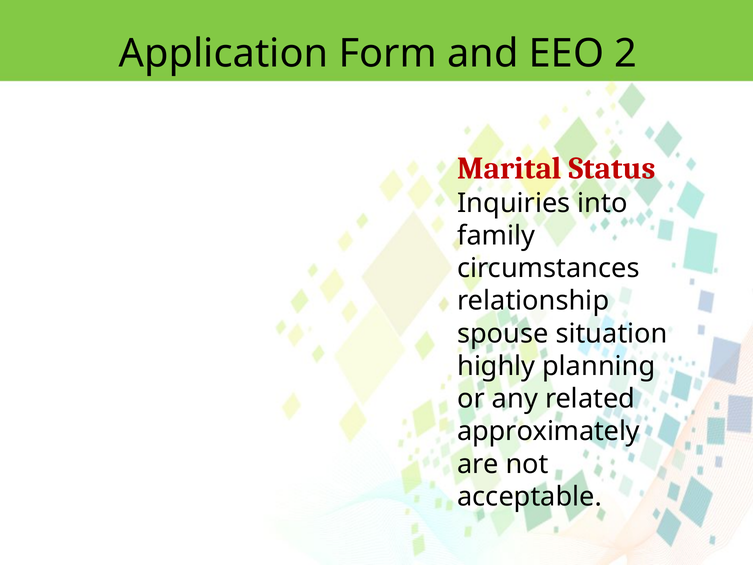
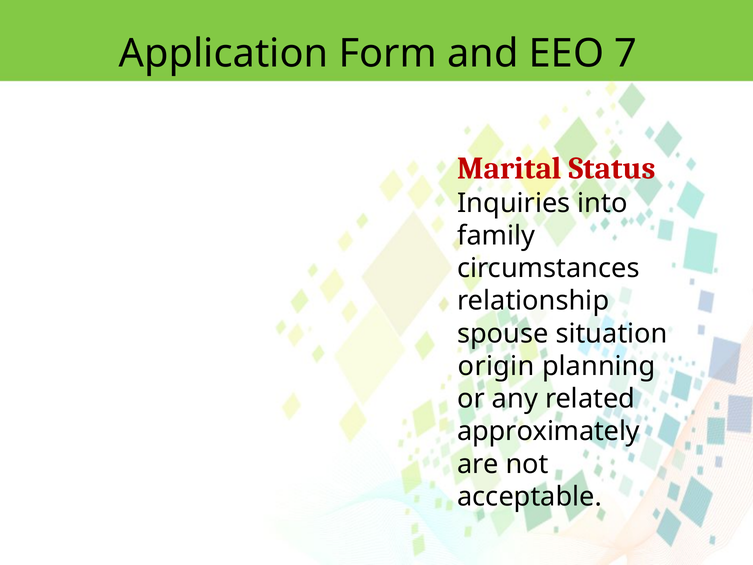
2: 2 -> 7 (626, 54)
highly: highly -> origin (496, 366)
